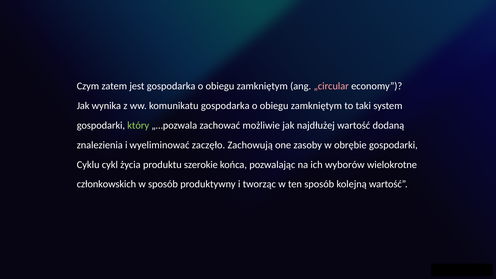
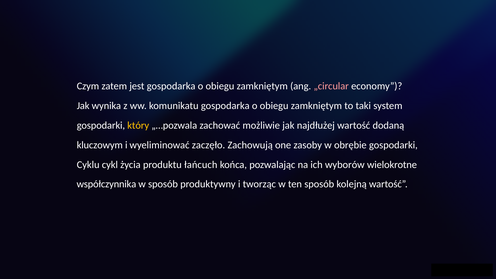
który colour: light green -> yellow (138, 125)
znalezienia: znalezienia -> kluczowym (100, 145)
szerokie: szerokie -> łańcuch (201, 165)
członkowskich: członkowskich -> współczynnika (106, 184)
